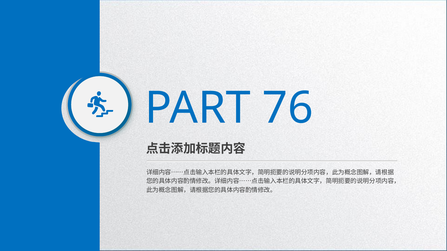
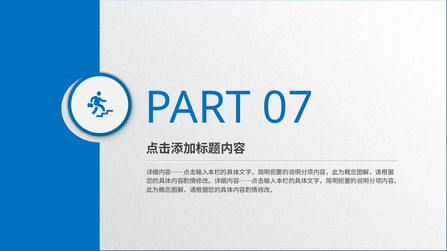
76: 76 -> 07 (288, 108)
